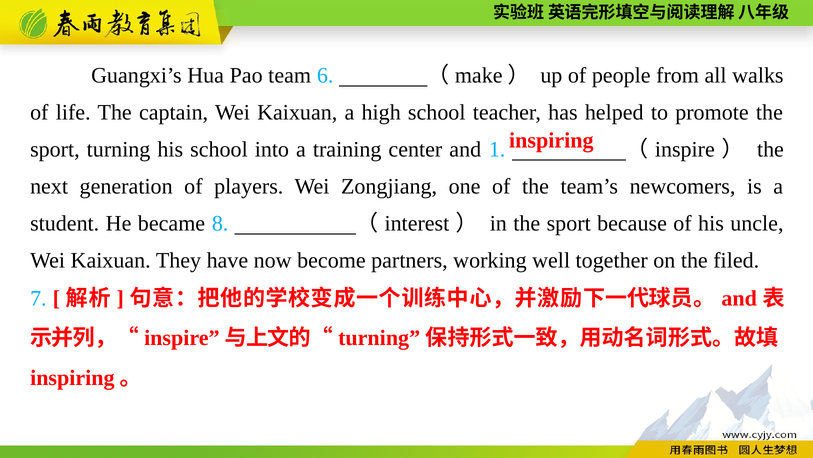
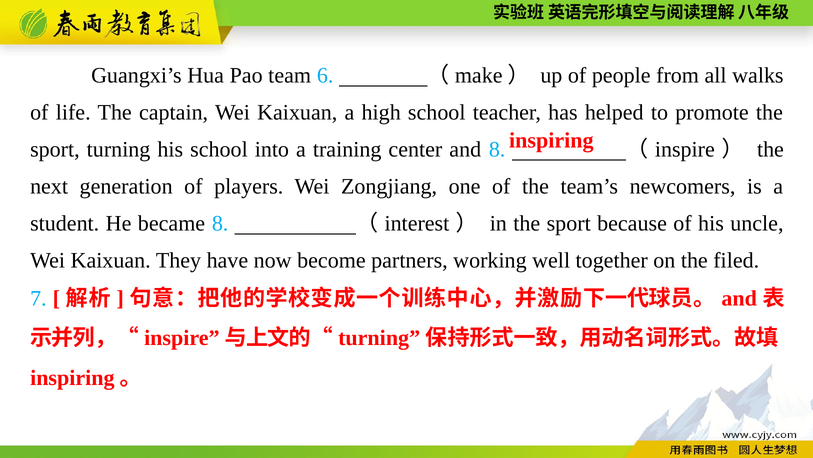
and 1: 1 -> 8 (497, 149)
